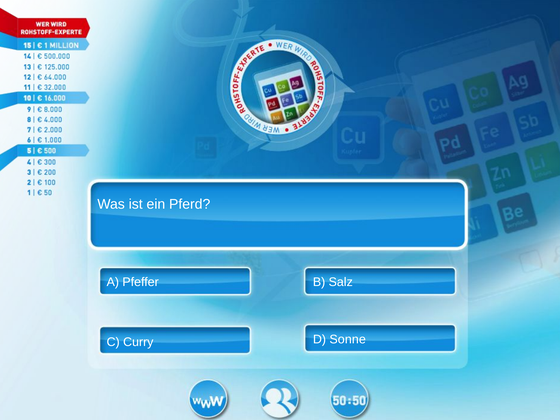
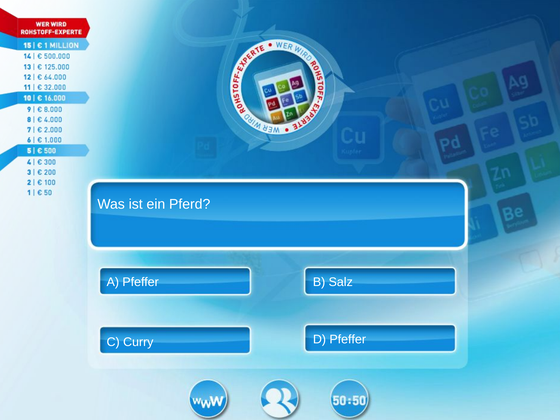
D Sonne: Sonne -> Pfeffer (348, 339)
